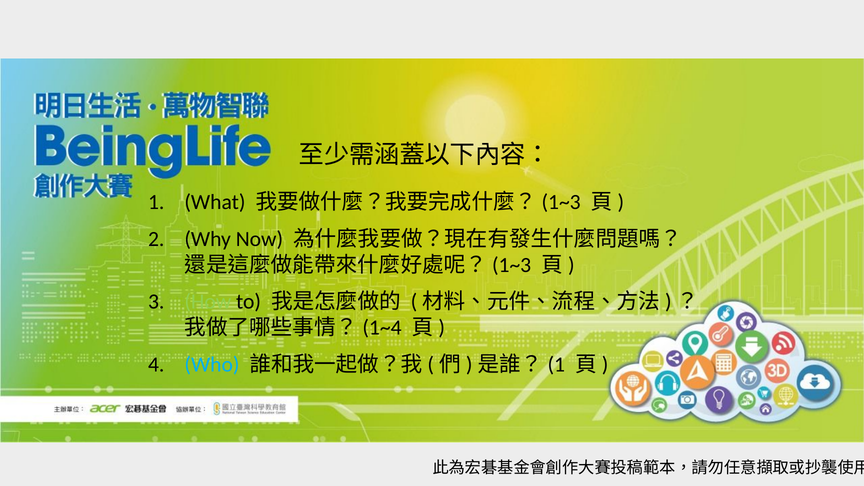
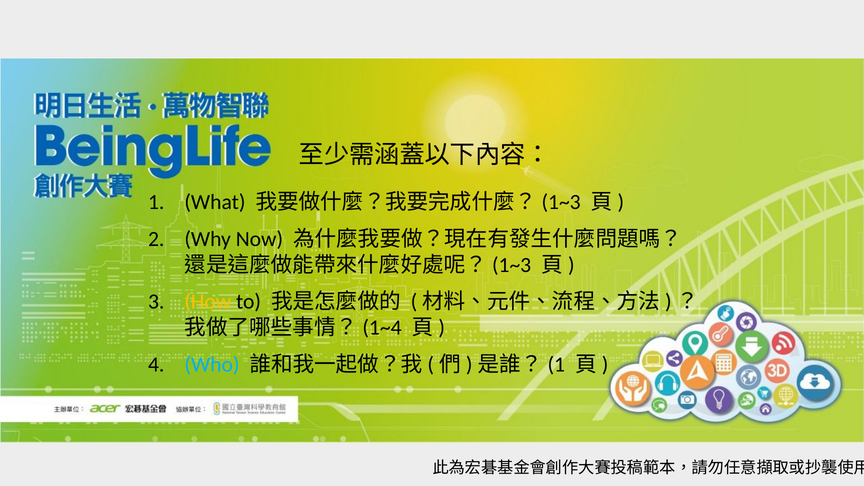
How colour: light green -> yellow (208, 302)
